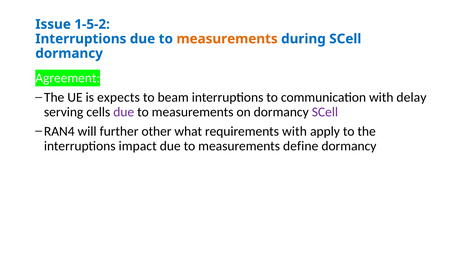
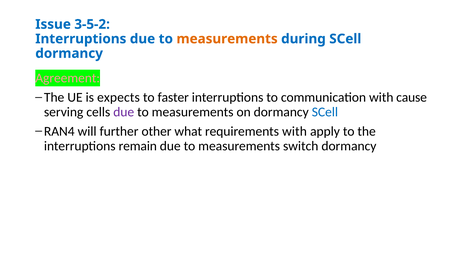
1-5-2: 1-5-2 -> 3-5-2 (92, 24)
Agreement colour: white -> pink (68, 78)
beam: beam -> faster (173, 98)
delay: delay -> cause (412, 98)
SCell colour: purple -> blue (325, 112)
impact: impact -> remain (138, 146)
define: define -> switch (301, 146)
